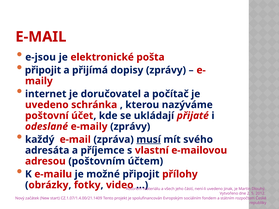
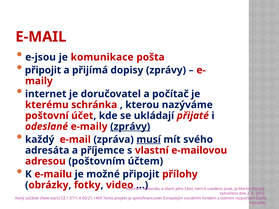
elektronické: elektronické -> komunikace (102, 57)
uvedeno: uvedeno -> kterému (47, 105)
zprávy underline: none -> present (130, 127)
